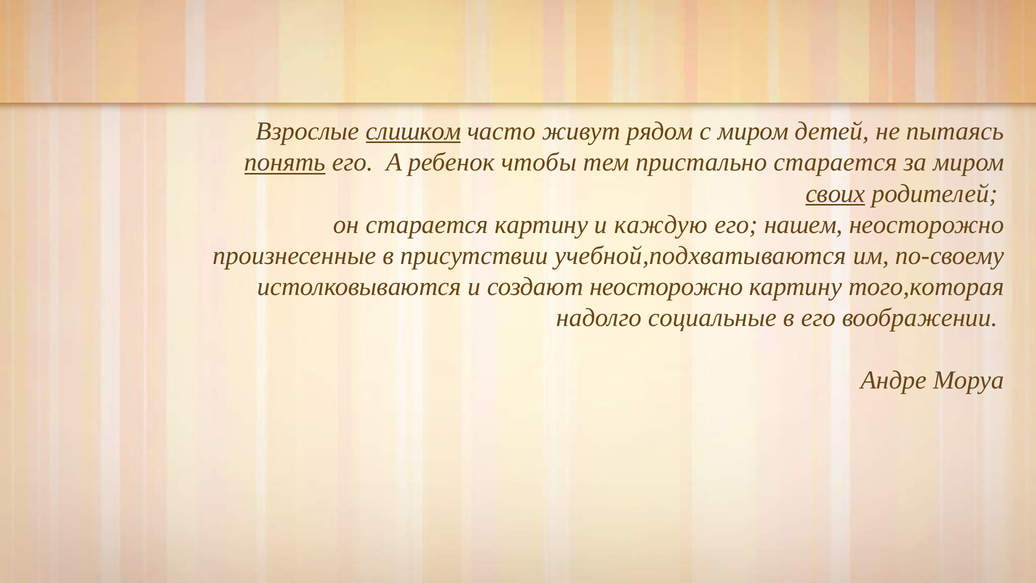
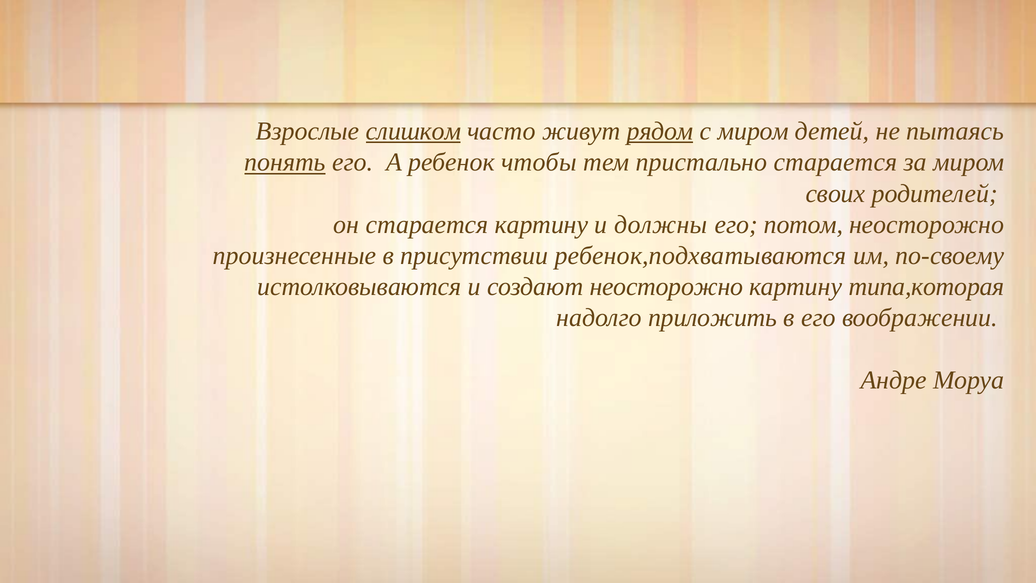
рядом underline: none -> present (660, 131)
своих underline: present -> none (835, 193)
каждую: каждую -> должны (661, 224)
нашем: нашем -> потом (804, 224)
учебной,подхватываются: учебной,подхватываются -> ребенок,подхватываются (700, 256)
того,которая: того,которая -> типа,которая (927, 287)
социальные: социальные -> приложить (713, 318)
